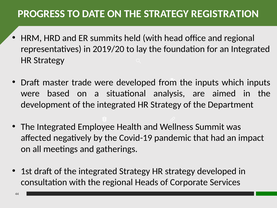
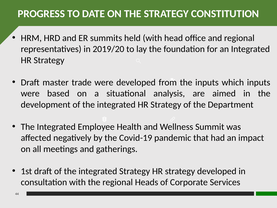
REGISTRATION: REGISTRATION -> CONSTITUTION (225, 14)
